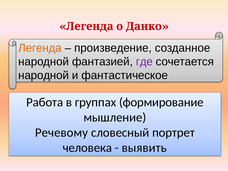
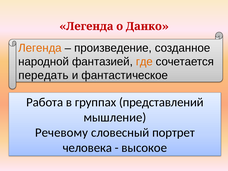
где colour: purple -> orange (144, 62)
народной: народной -> передать (43, 75)
формирование: формирование -> представлений (161, 102)
выявить: выявить -> высокое (144, 148)
